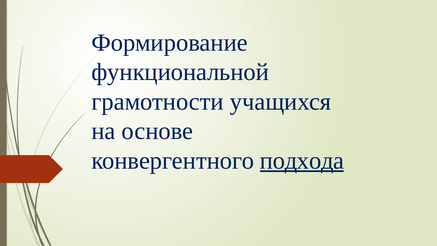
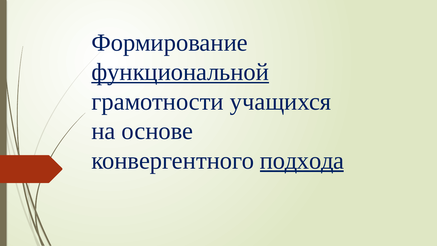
функциональной underline: none -> present (180, 72)
